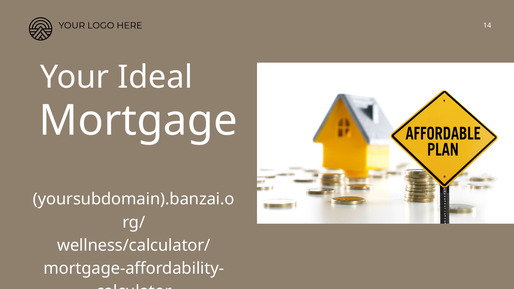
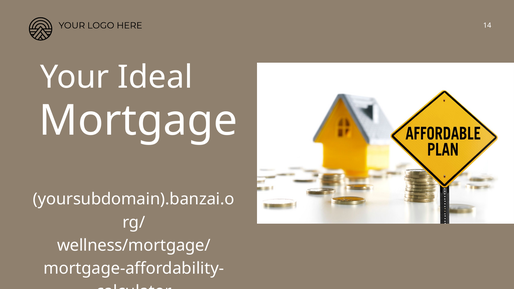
wellness/calculator/: wellness/calculator/ -> wellness/mortgage/ (134, 245)
